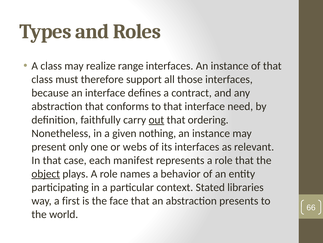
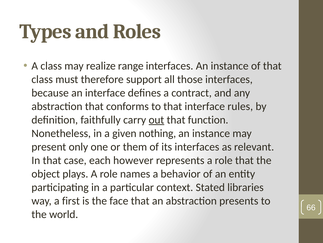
need: need -> rules (240, 106)
ordering: ordering -> function (208, 119)
webs: webs -> them (135, 146)
manifest: manifest -> however (133, 160)
object underline: present -> none (46, 173)
